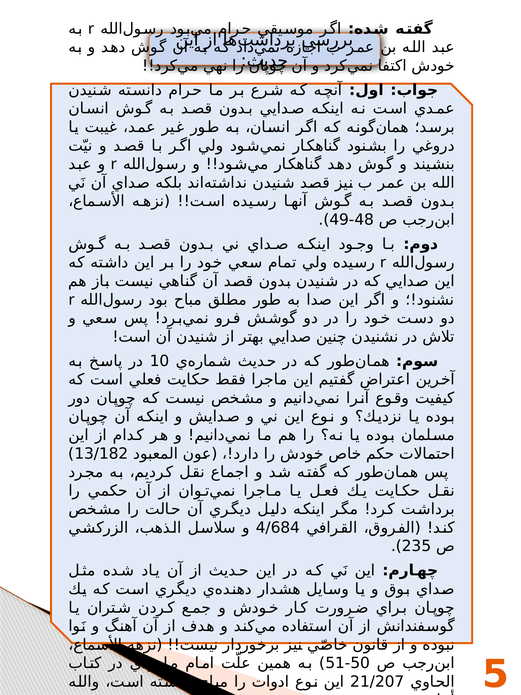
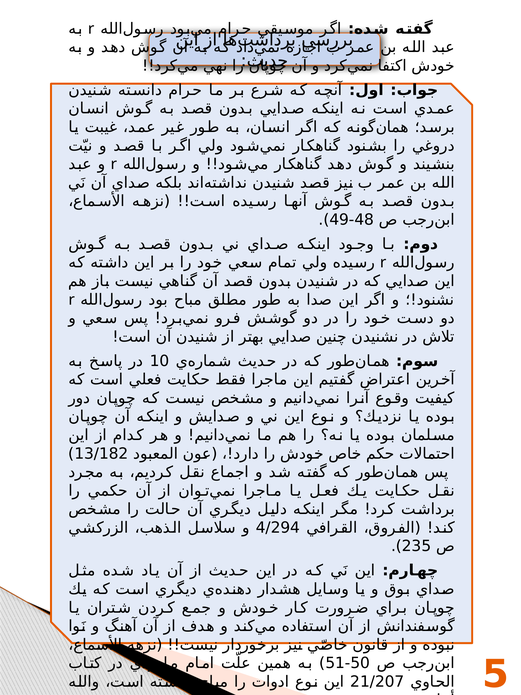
4/684: 4/684 -> 4/294 (278, 527)
